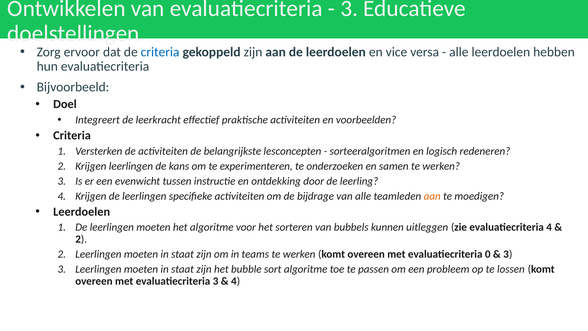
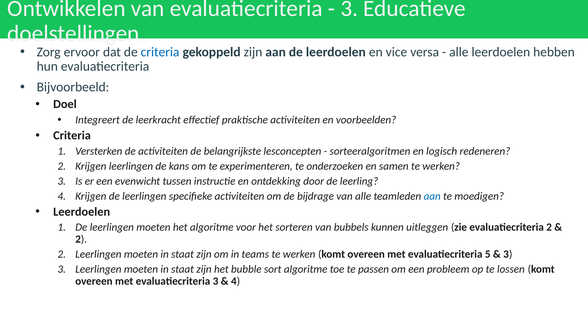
aan colour: orange -> blue (432, 196)
evaluatiecriteria 4: 4 -> 2 (549, 227)
0: 0 -> 5 (488, 254)
